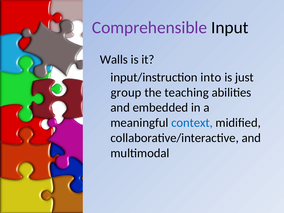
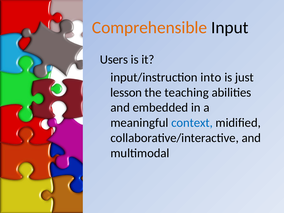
Comprehensible colour: purple -> orange (150, 27)
Walls: Walls -> Users (114, 60)
group: group -> lesson (126, 92)
